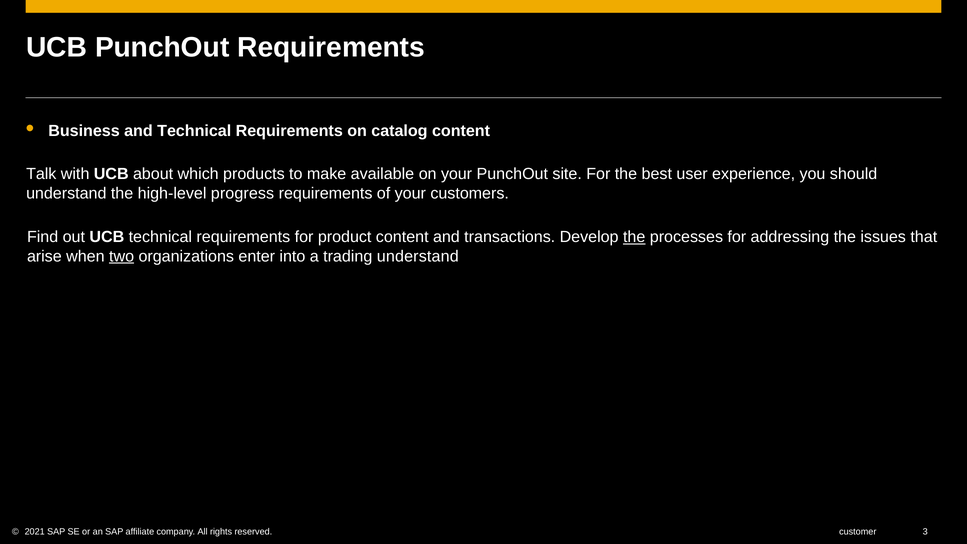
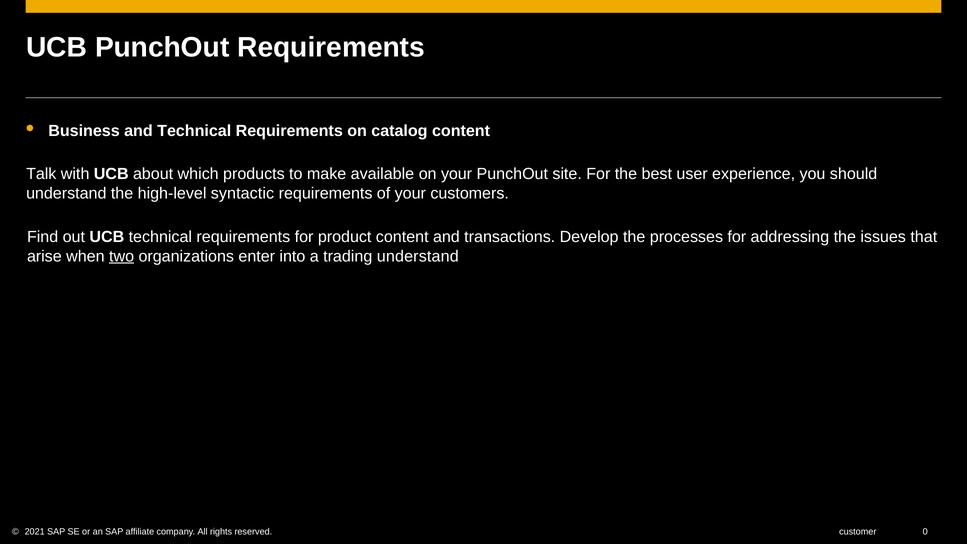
progress: progress -> syntactic (242, 193)
the underline: present -> none (634, 237)
3: 3 -> 0 (925, 532)
